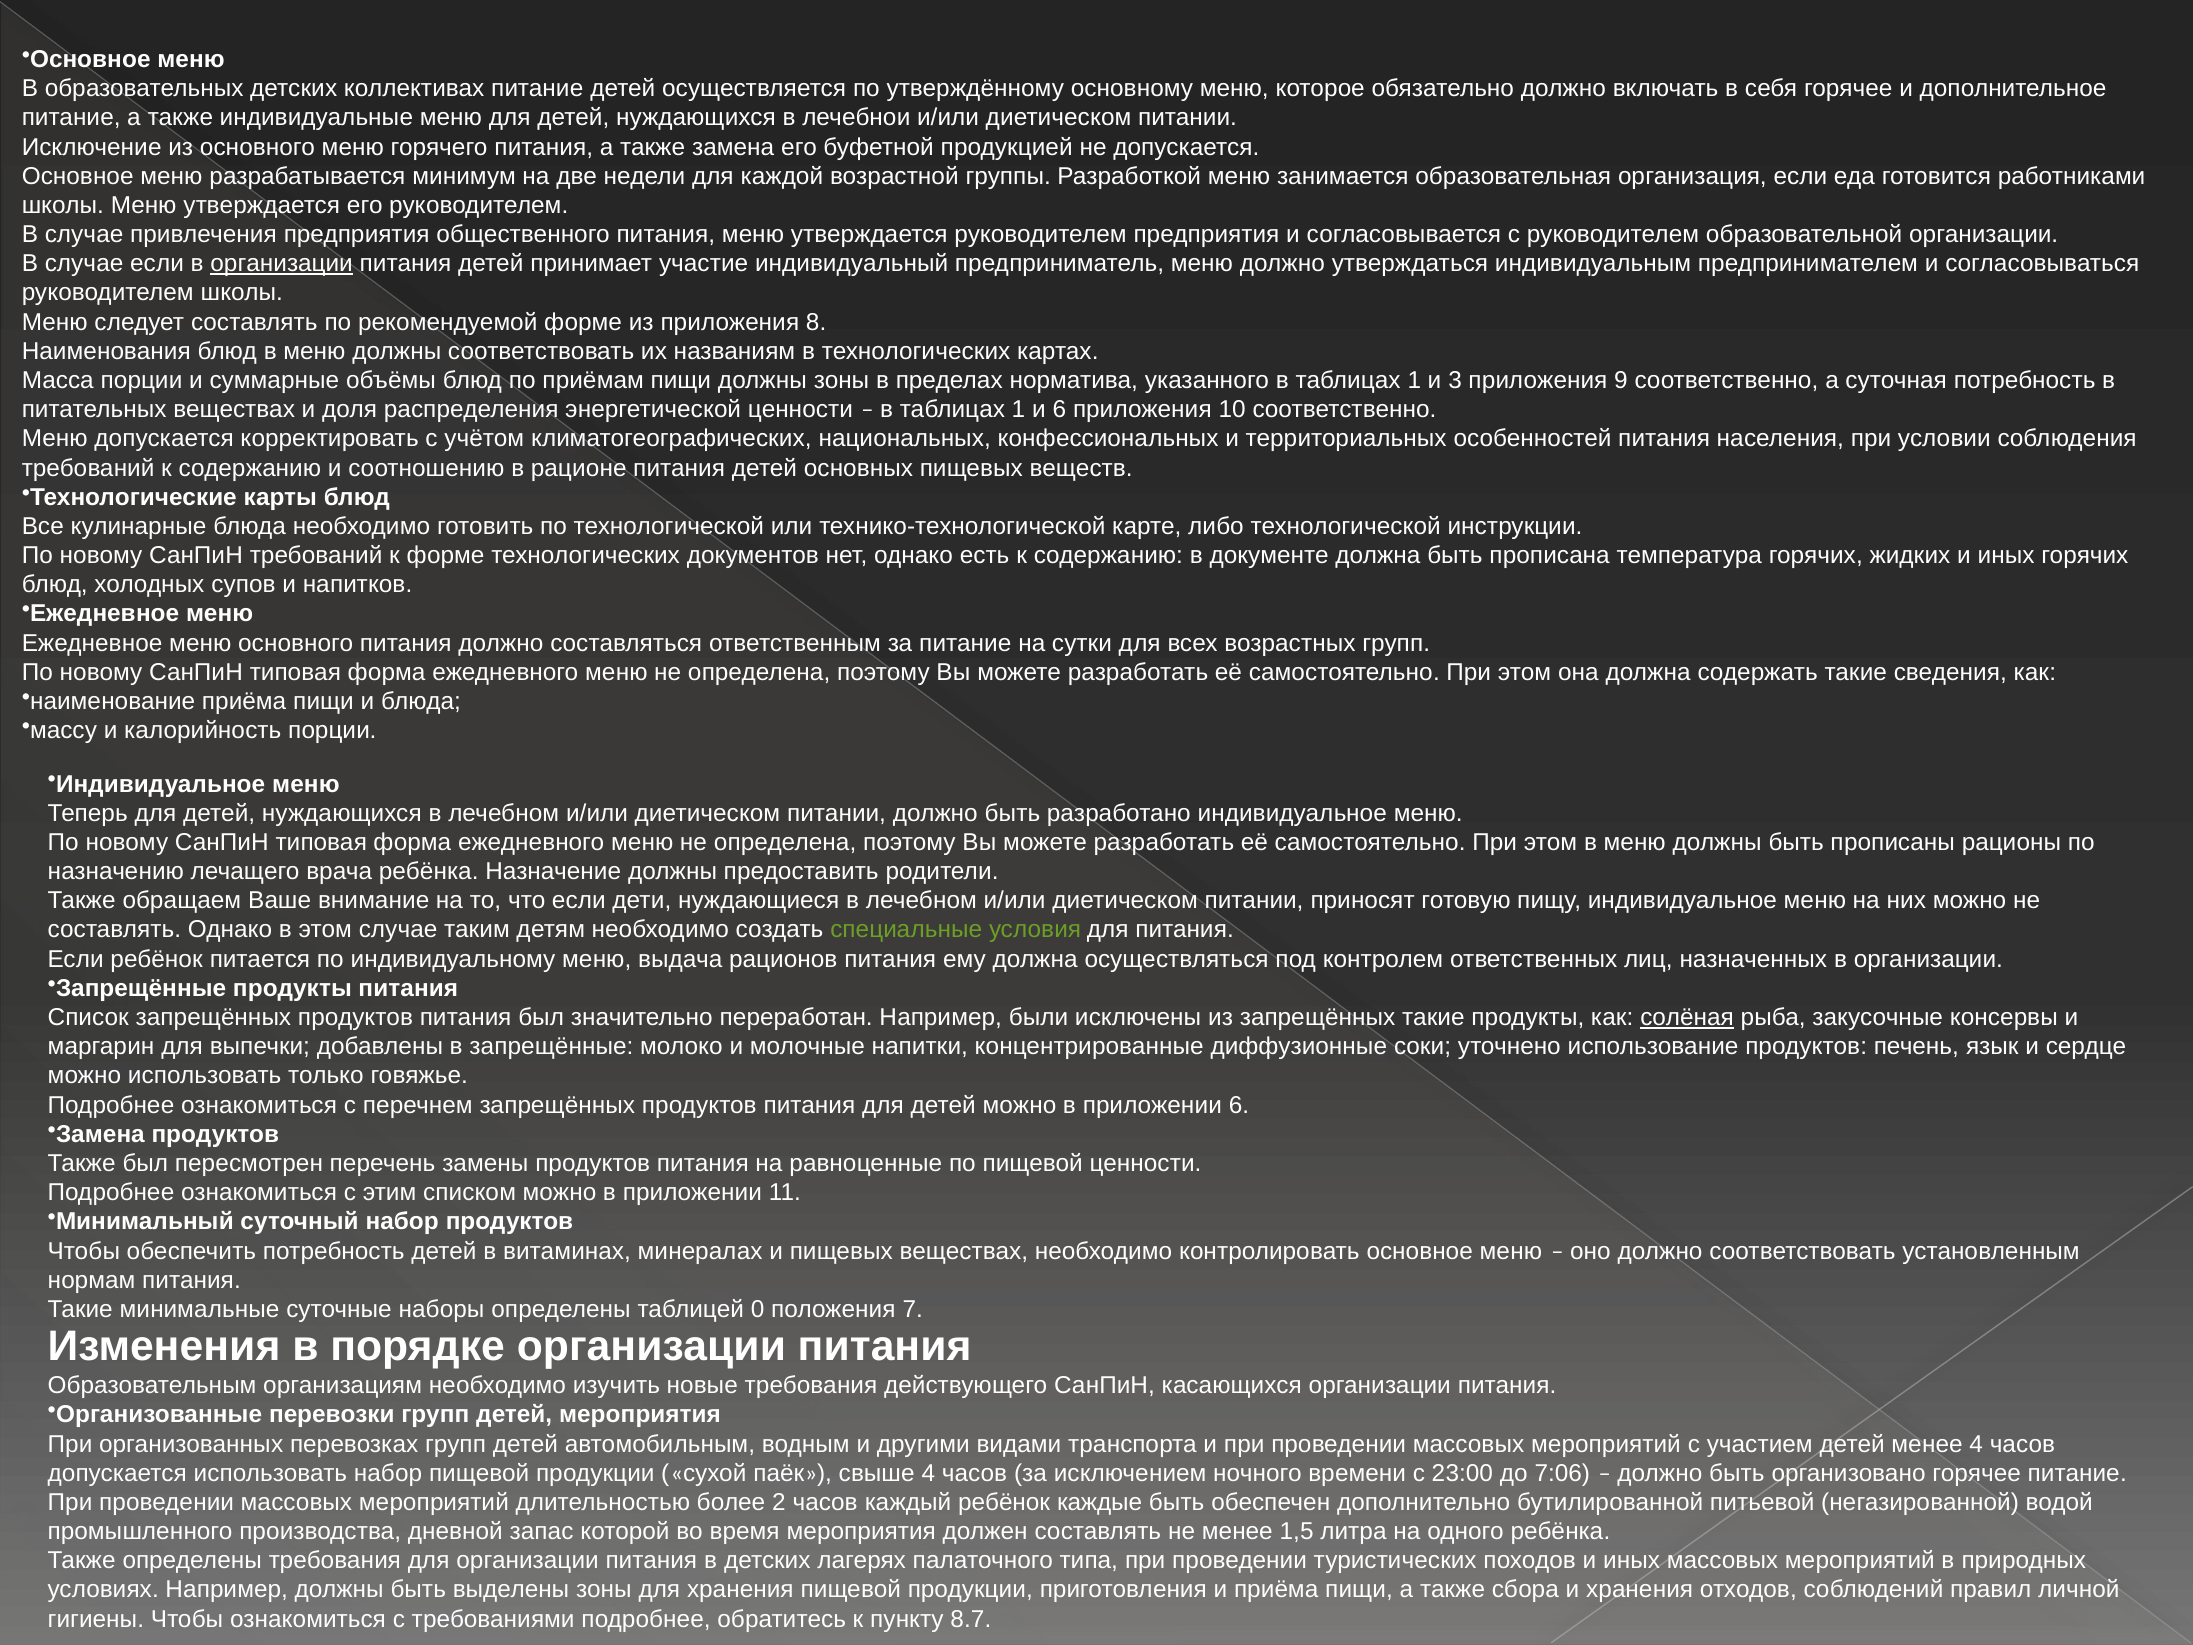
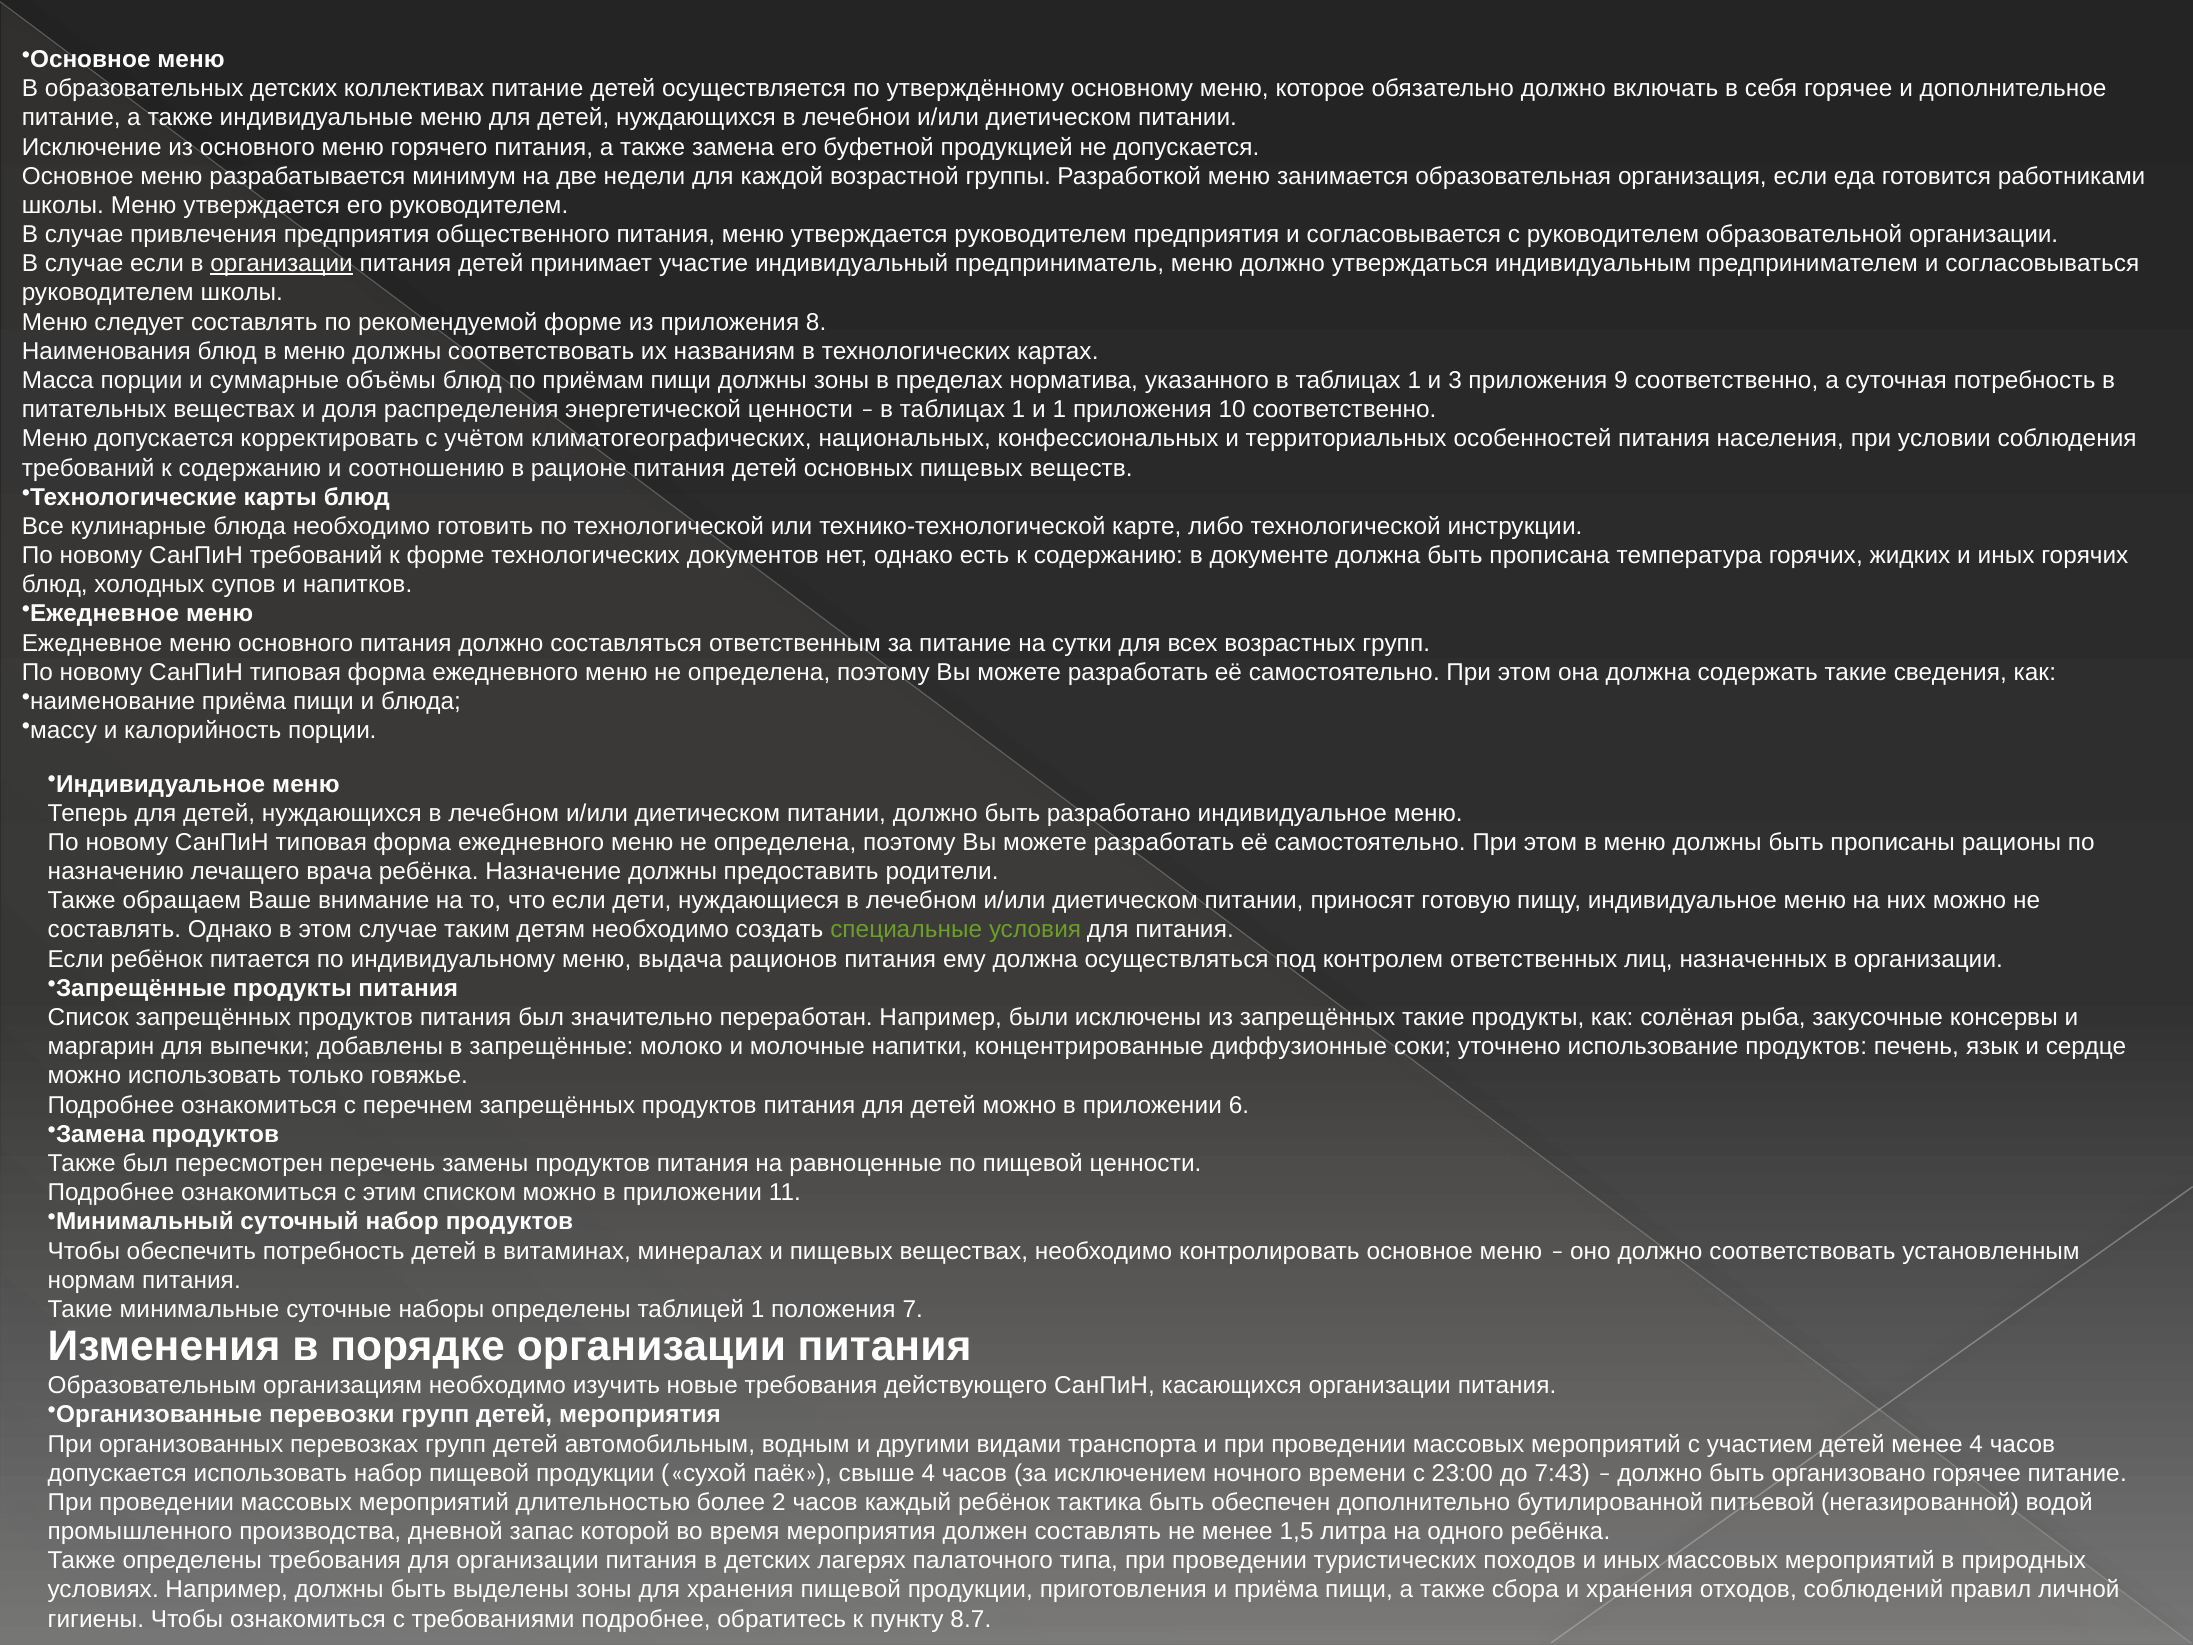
и 6: 6 -> 1 (1059, 410)
солёная underline: present -> none (1687, 1017)
таблицей 0: 0 -> 1 (758, 1309)
7:06: 7:06 -> 7:43 (1562, 1473)
каждые: каждые -> тактика (1099, 1502)
